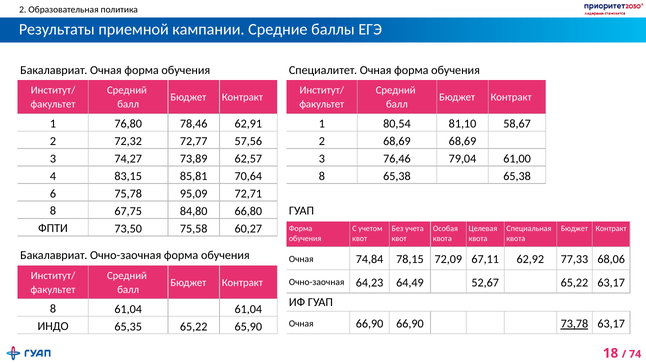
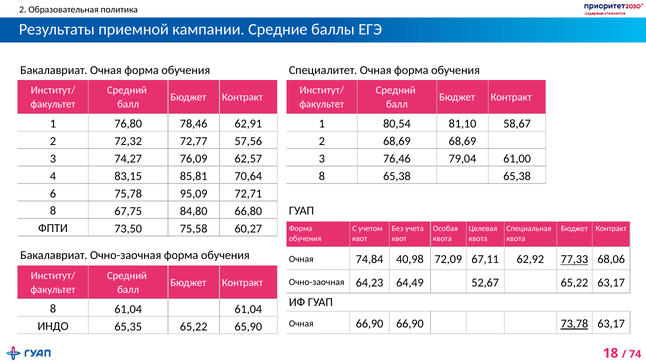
73,89: 73,89 -> 76,09 (194, 159)
78,15: 78,15 -> 40,98 (410, 260)
77,33 underline: none -> present (574, 260)
